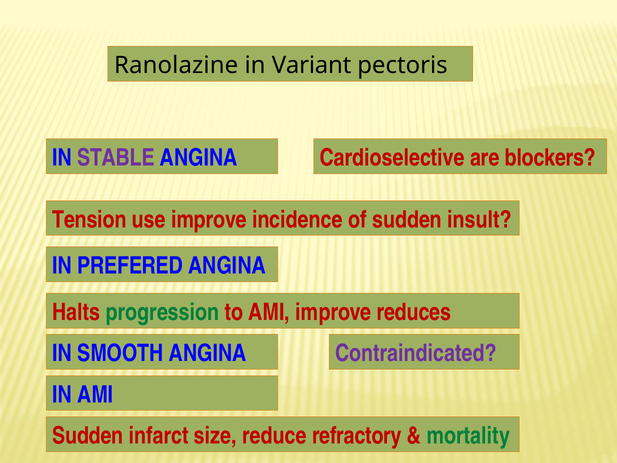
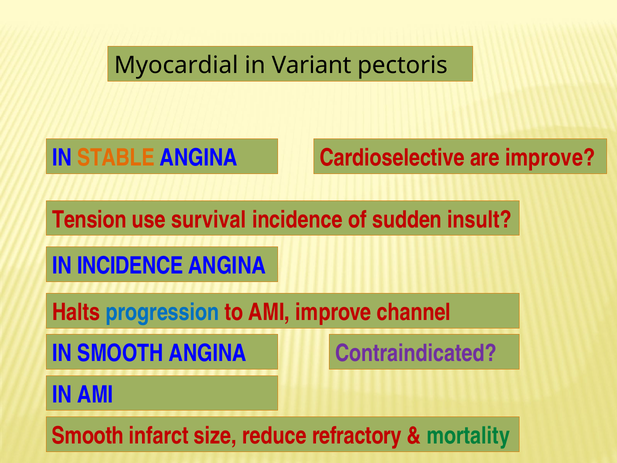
Ranolazine: Ranolazine -> Myocardial (176, 65)
STABLE colour: purple -> orange (116, 158)
are blockers: blockers -> improve (550, 158)
use improve: improve -> survival (209, 220)
IN PREFERED: PREFERED -> INCIDENCE (130, 266)
progression colour: green -> blue (163, 312)
reduces: reduces -> channel (414, 312)
Sudden: Sudden -> Smooth (88, 436)
